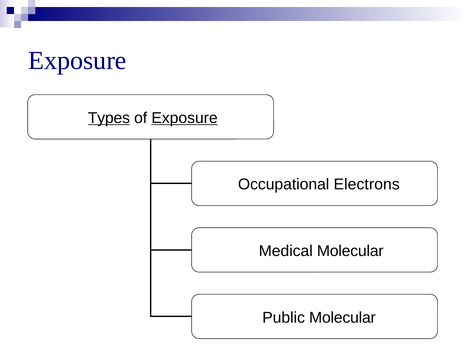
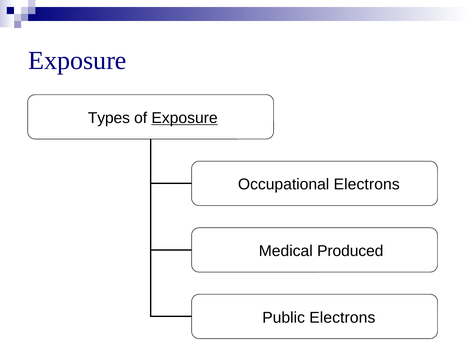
Types underline: present -> none (109, 118)
Medical Molecular: Molecular -> Produced (350, 251)
Public Molecular: Molecular -> Electrons (342, 318)
